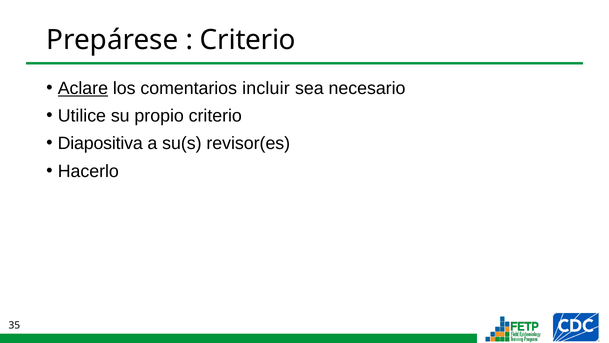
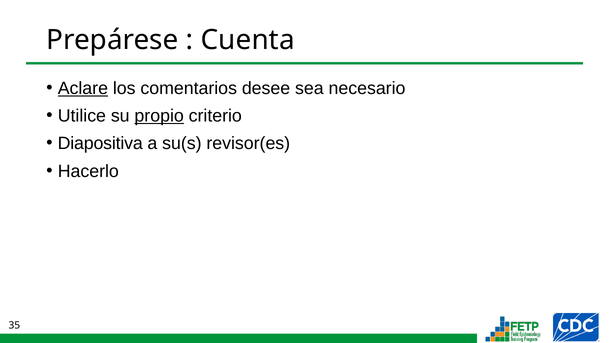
Criterio: Criterio -> Cuenta (248, 40)
incluir: incluir -> desee (266, 88)
propio underline: none -> present (159, 116)
